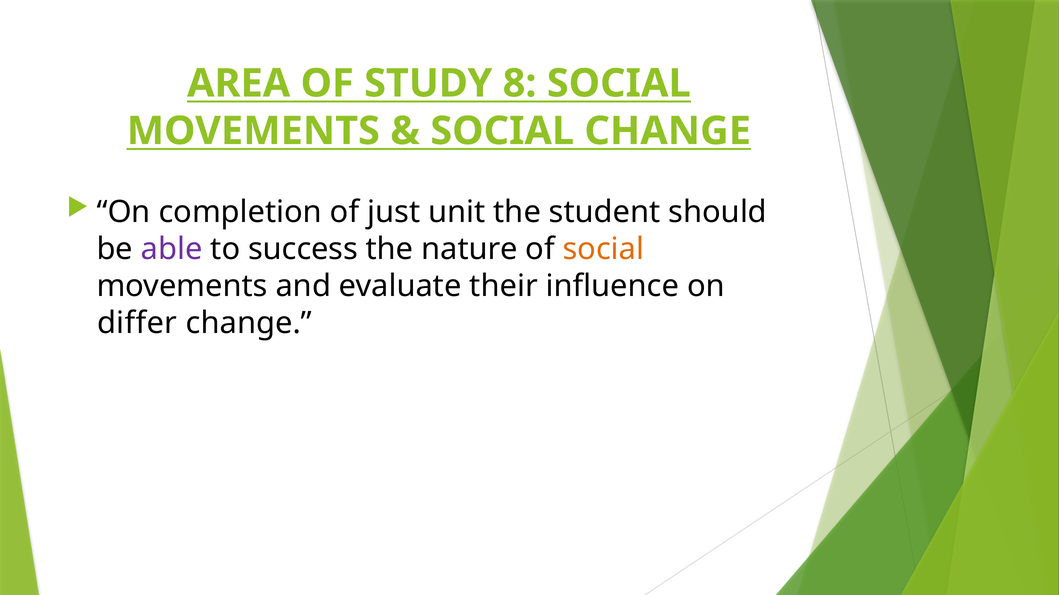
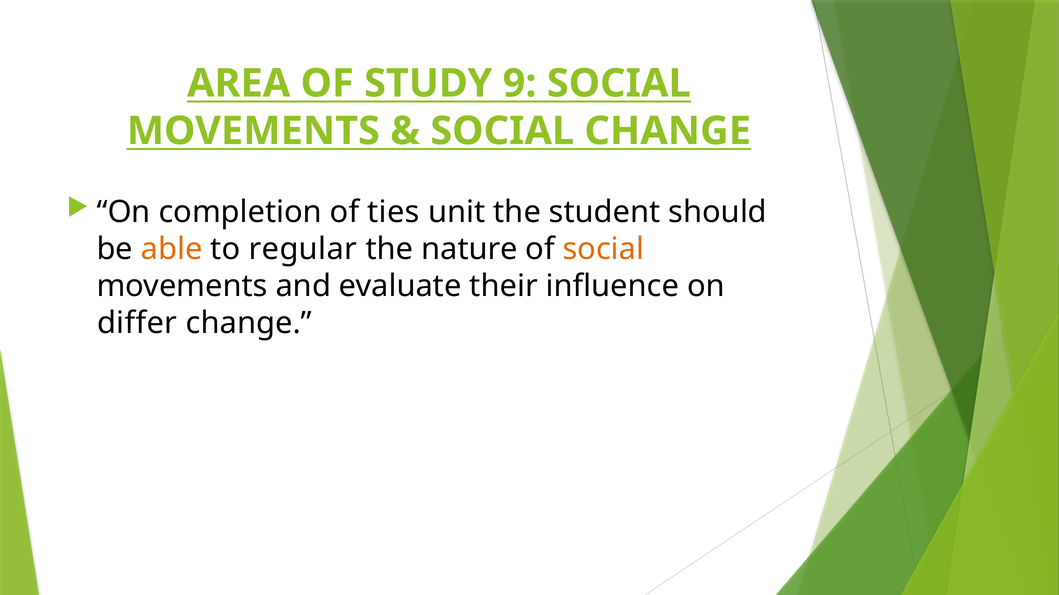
8: 8 -> 9 (520, 84)
just: just -> ties (394, 212)
able colour: purple -> orange (172, 249)
success: success -> regular (303, 249)
